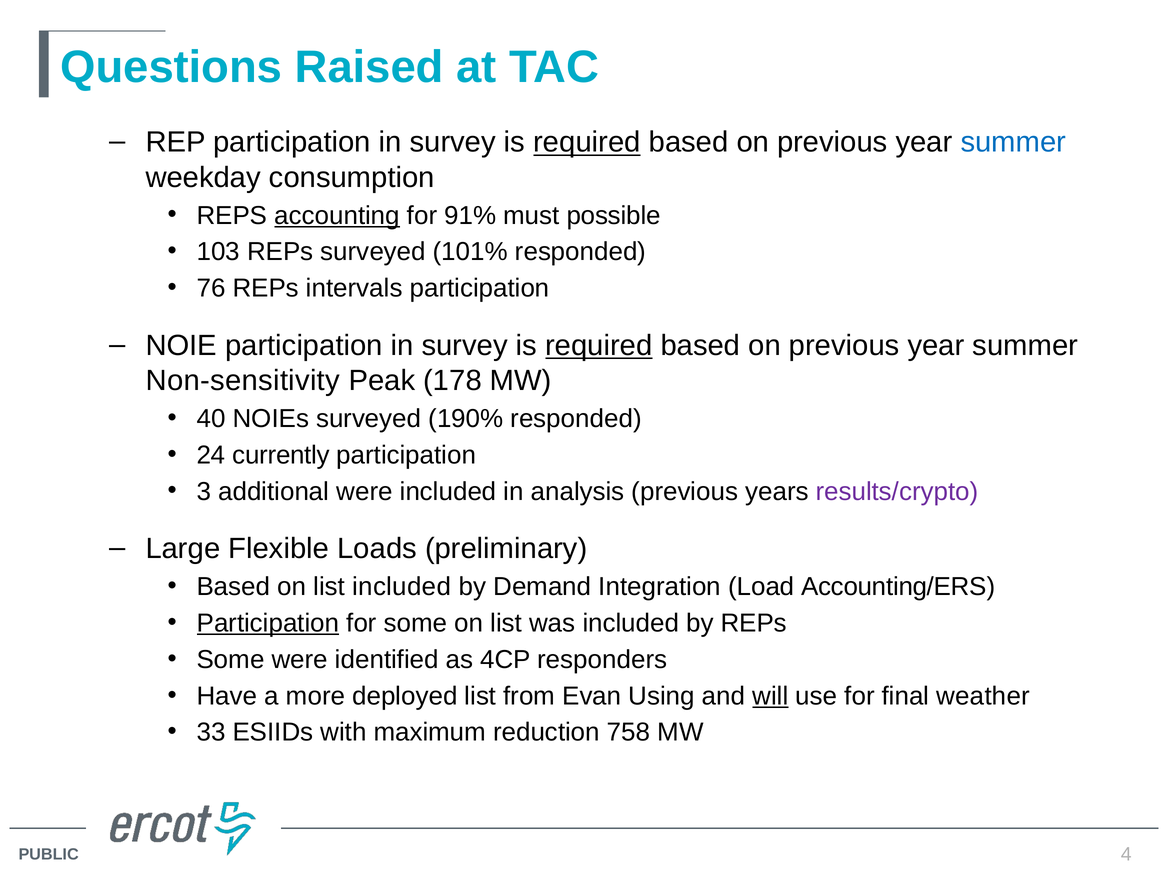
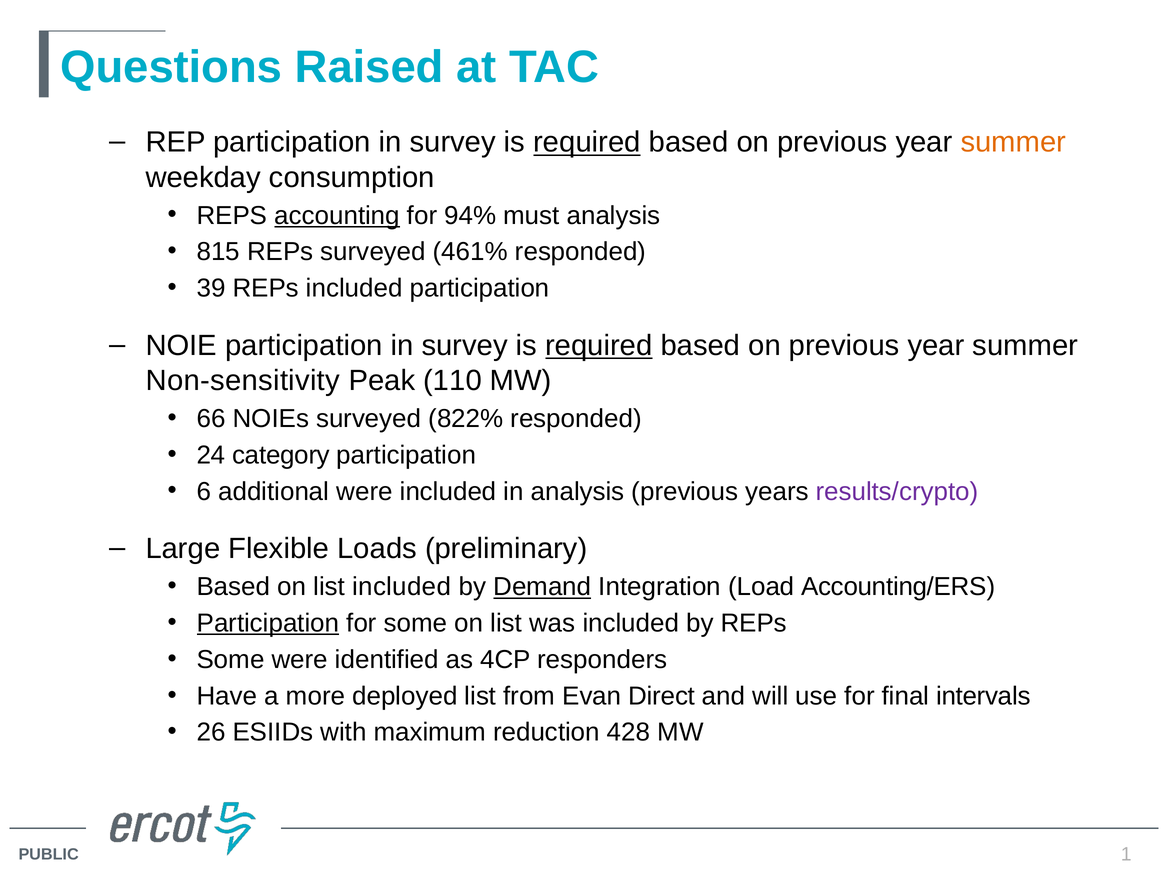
summer colour: blue -> orange (1013, 142)
91%: 91% -> 94% (470, 216)
must possible: possible -> analysis (614, 216)
103: 103 -> 815 (218, 252)
101%: 101% -> 461% (470, 252)
76: 76 -> 39 (211, 288)
REPs intervals: intervals -> included (354, 288)
178: 178 -> 110 (453, 381)
40: 40 -> 66 (211, 419)
190%: 190% -> 822% (466, 419)
currently: currently -> category (281, 455)
3: 3 -> 6 (204, 492)
Demand underline: none -> present (542, 587)
Using: Using -> Direct (662, 696)
will underline: present -> none (770, 696)
weather: weather -> intervals (983, 696)
33: 33 -> 26 (211, 733)
758: 758 -> 428 (629, 733)
4: 4 -> 1 (1126, 855)
